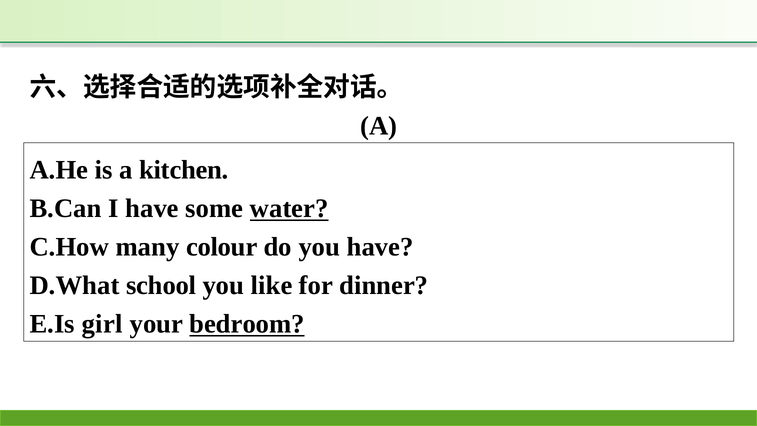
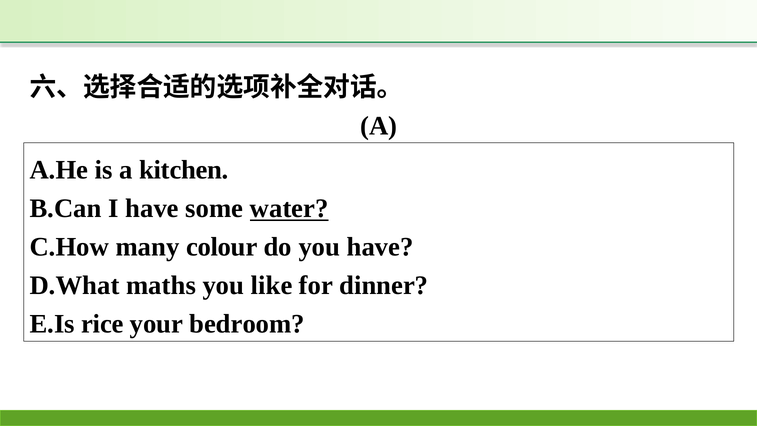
school: school -> maths (161, 285)
girl: girl -> rice (102, 324)
bedroom underline: present -> none (247, 324)
